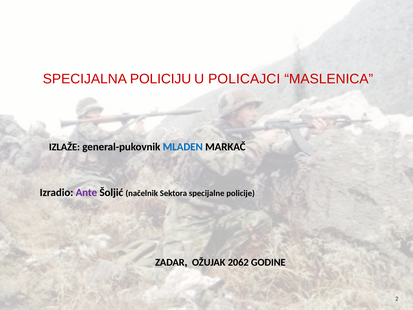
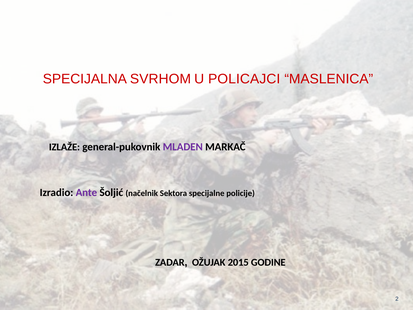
POLICIJU: POLICIJU -> SVRHOM (160, 79)
MLADEN colour: blue -> purple (183, 147)
2062: 2062 -> 2015 (238, 262)
